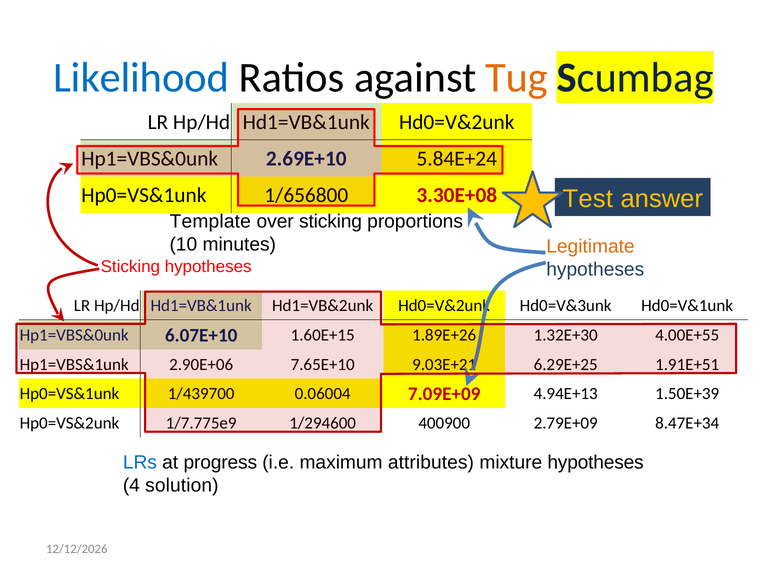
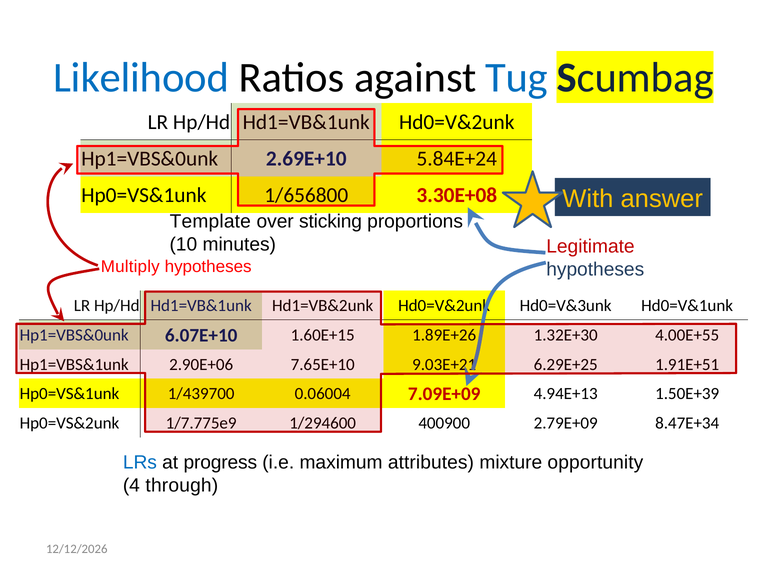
Tug colour: orange -> blue (517, 78)
Test: Test -> With (588, 199)
Legitimate colour: orange -> red (590, 247)
Sticking: Sticking -> Multiply (130, 267)
mixture hypotheses: hypotheses -> opportunity (595, 463)
solution: solution -> through (182, 486)
